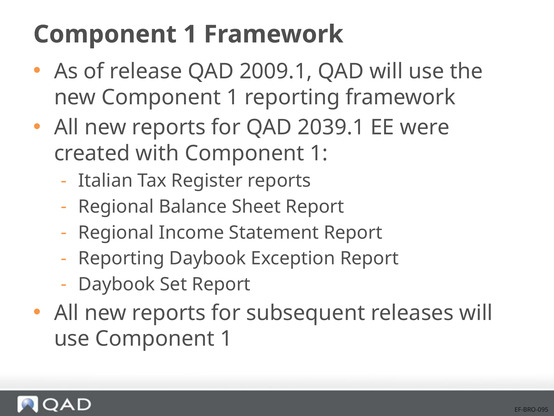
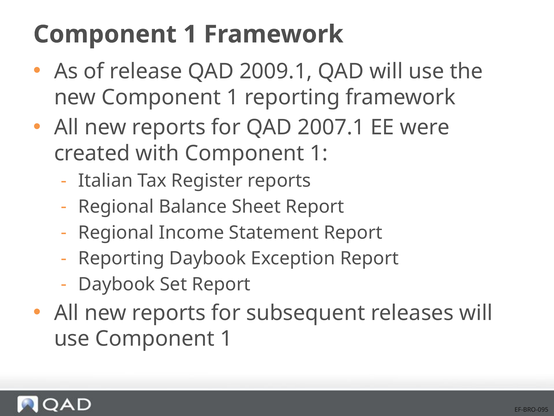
2039.1: 2039.1 -> 2007.1 (331, 127)
